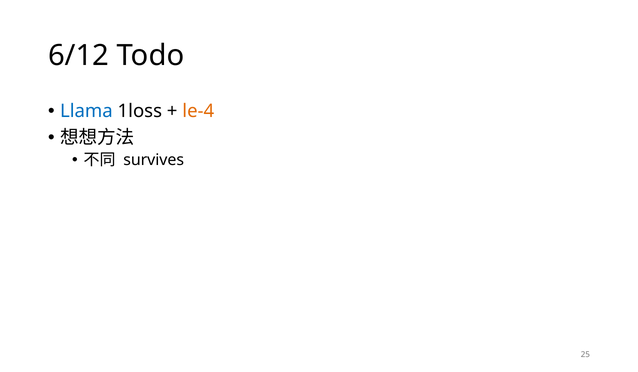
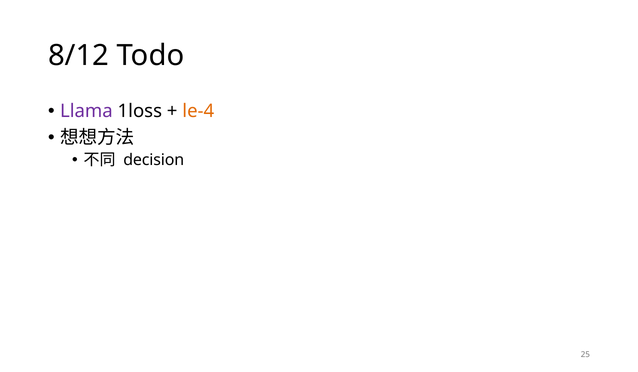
6/12: 6/12 -> 8/12 (79, 56)
Llama colour: blue -> purple (86, 111)
survives: survives -> decision (154, 160)
